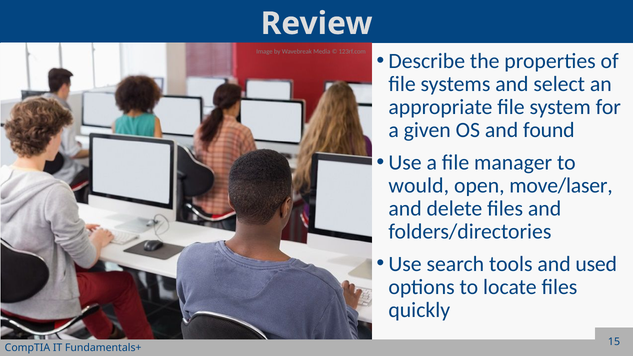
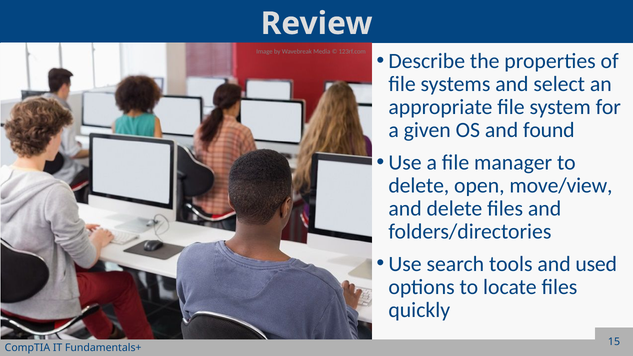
would: would -> delete (419, 186)
move/laser: move/laser -> move/view (561, 186)
